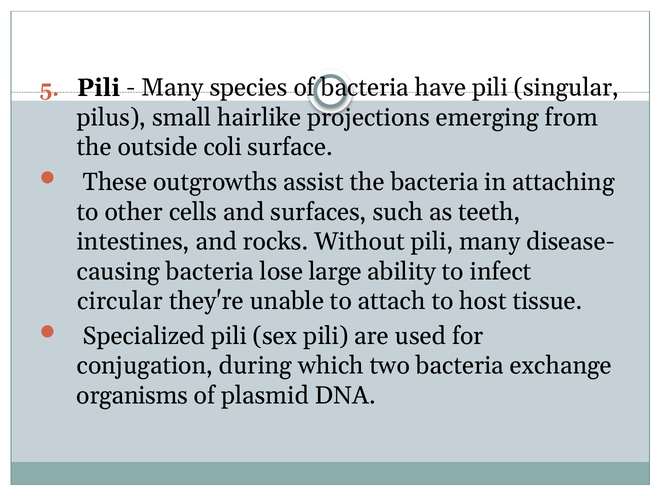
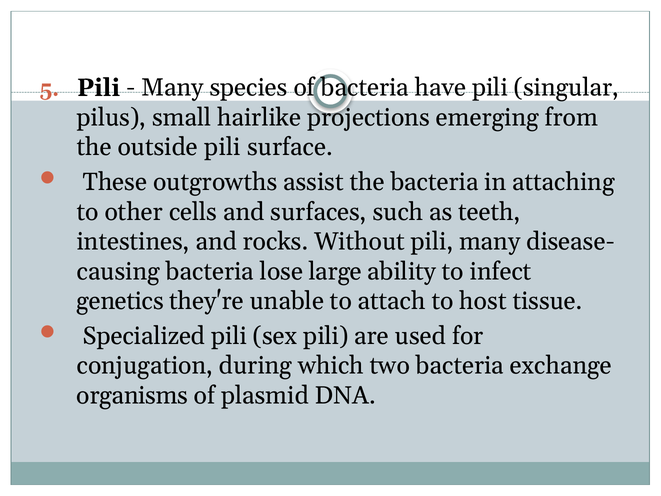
outside coli: coli -> pili (222, 147)
circular: circular -> genetics (120, 301)
